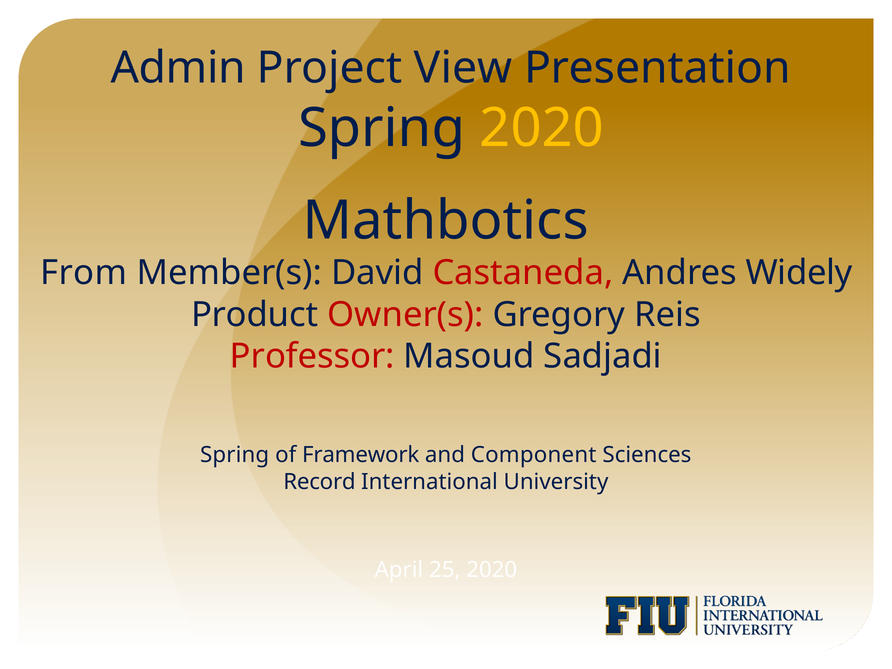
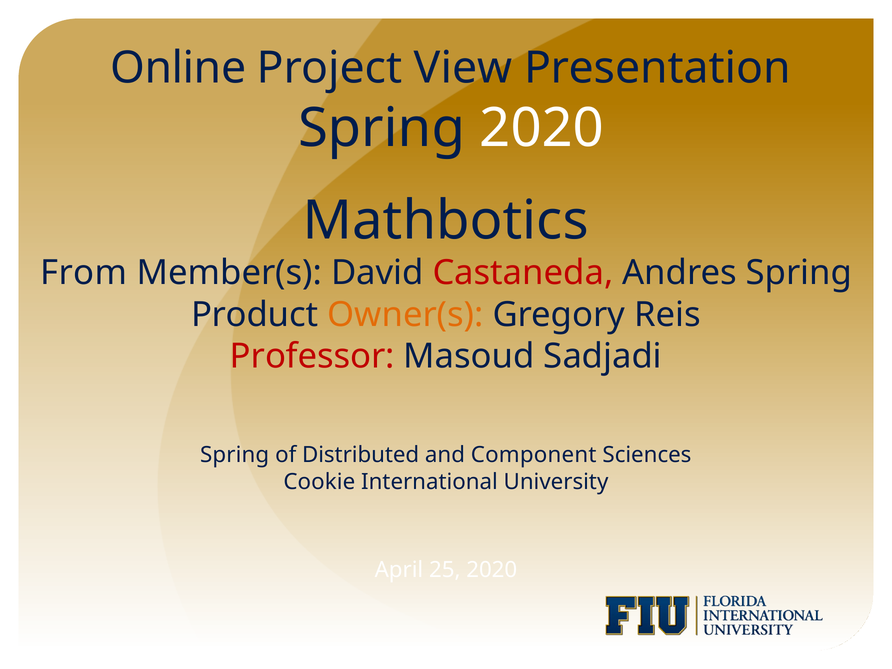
Admin: Admin -> Online (178, 68)
2020 colour: yellow -> white (542, 128)
Andres Widely: Widely -> Spring (799, 273)
Owner(s colour: red -> orange (406, 315)
Framework: Framework -> Distributed (361, 455)
Record: Record -> Cookie (319, 482)
